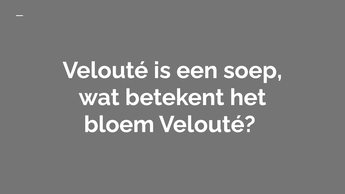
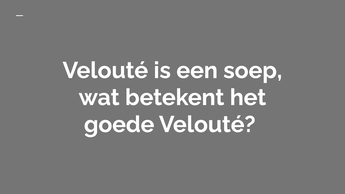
bloem: bloem -> goede (119, 125)
